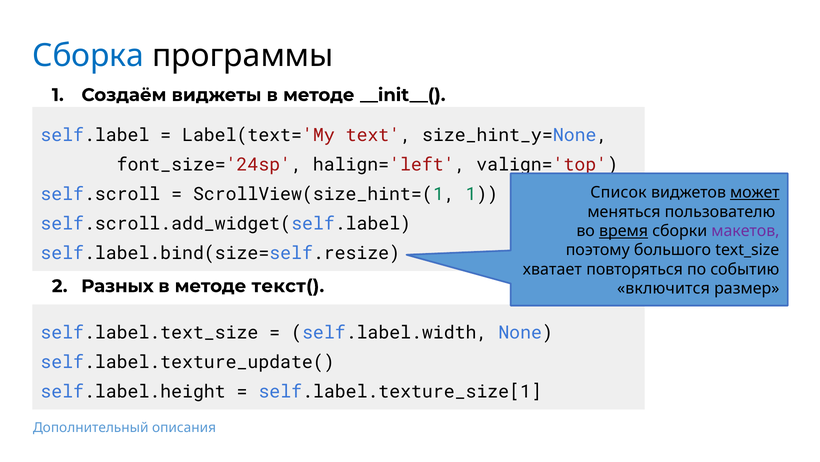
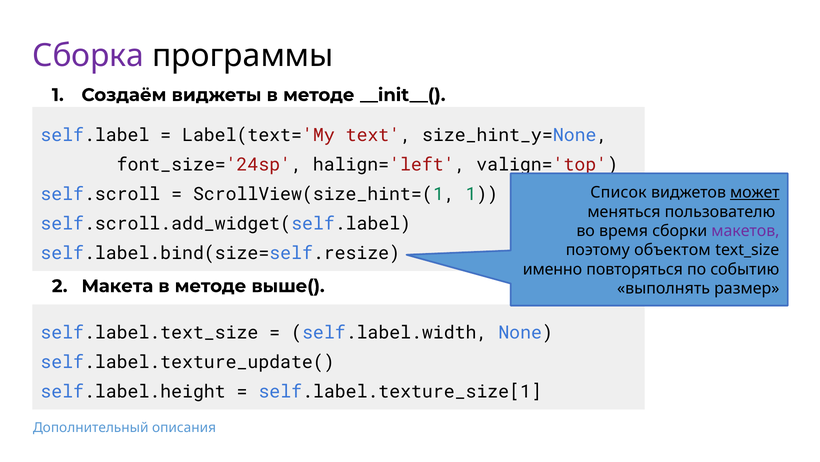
Сборка colour: blue -> purple (88, 55)
время underline: present -> none (624, 231)
большого: большого -> объектом (672, 250)
хватает: хватает -> именно (552, 269)
Разных: Разных -> Макета (117, 286)
текст(: текст( -> выше( (288, 286)
включится: включится -> выполнять (664, 288)
